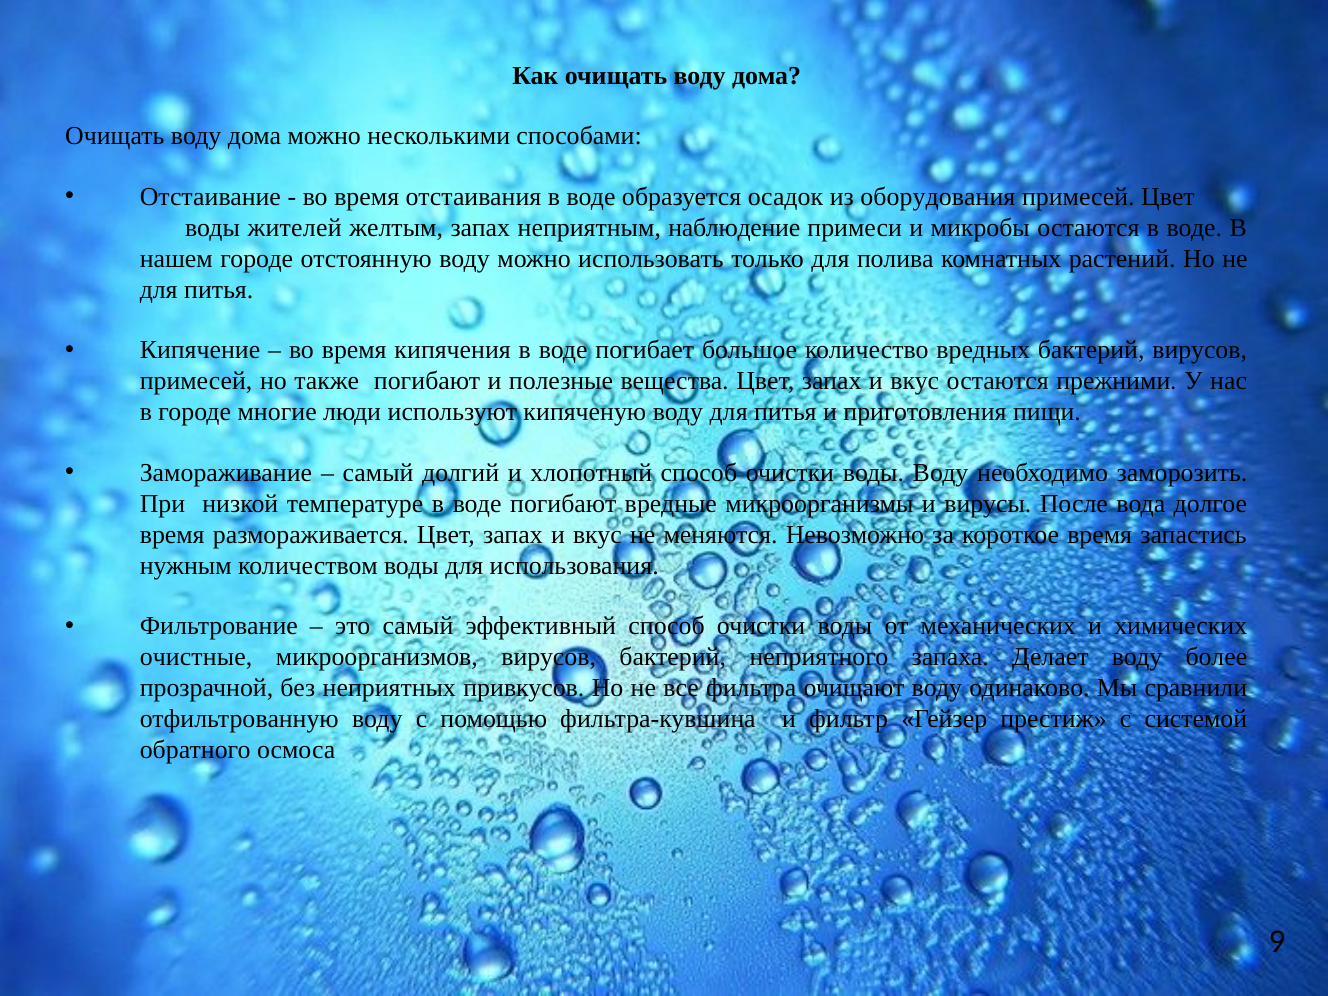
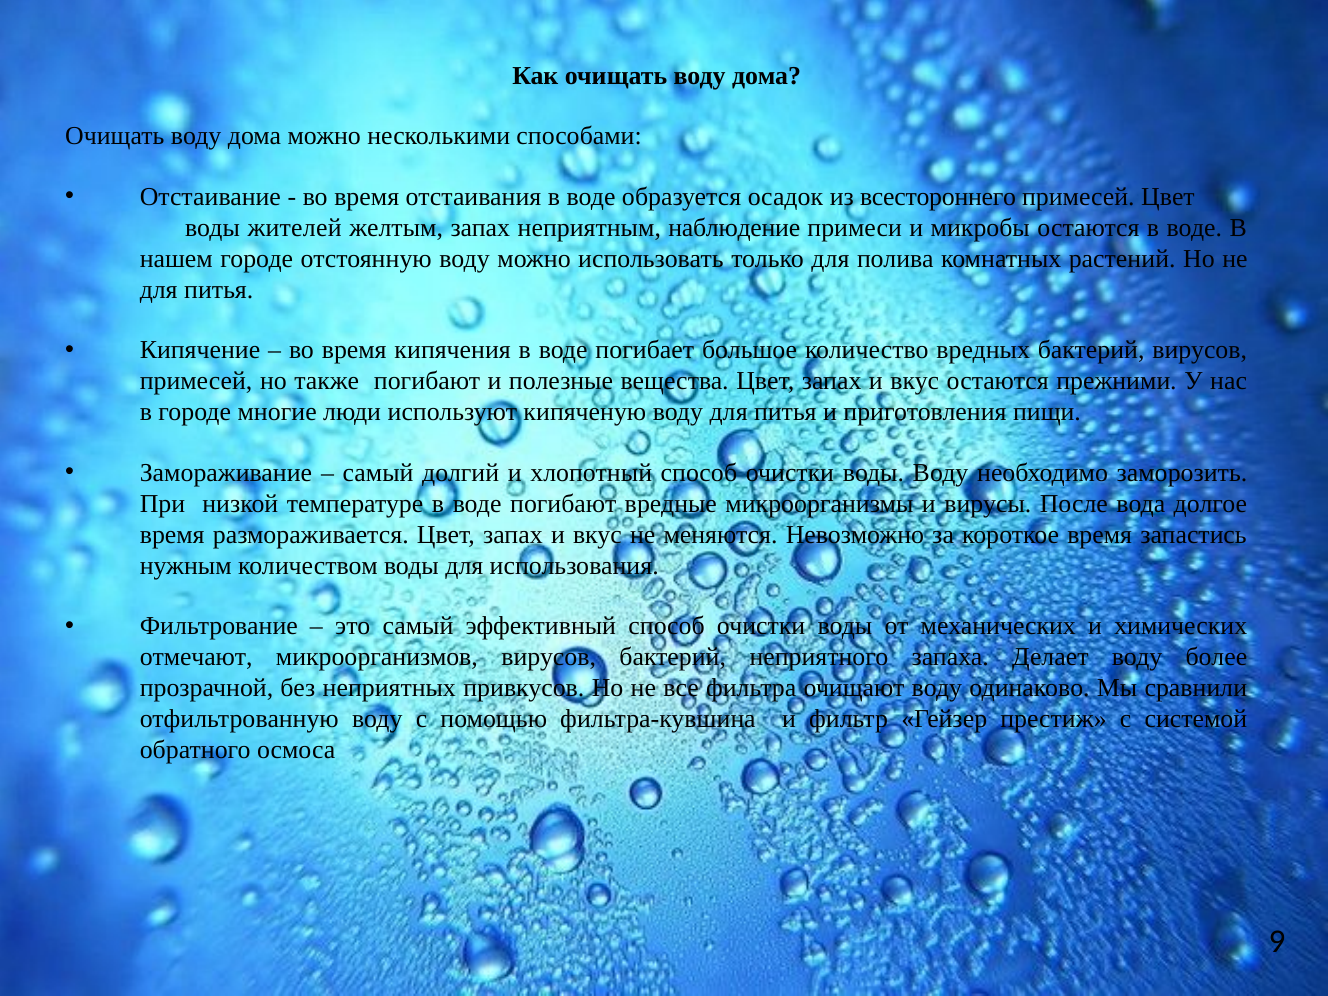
оборудования: оборудования -> всестороннего (938, 197)
очистные: очистные -> отмечают (196, 657)
